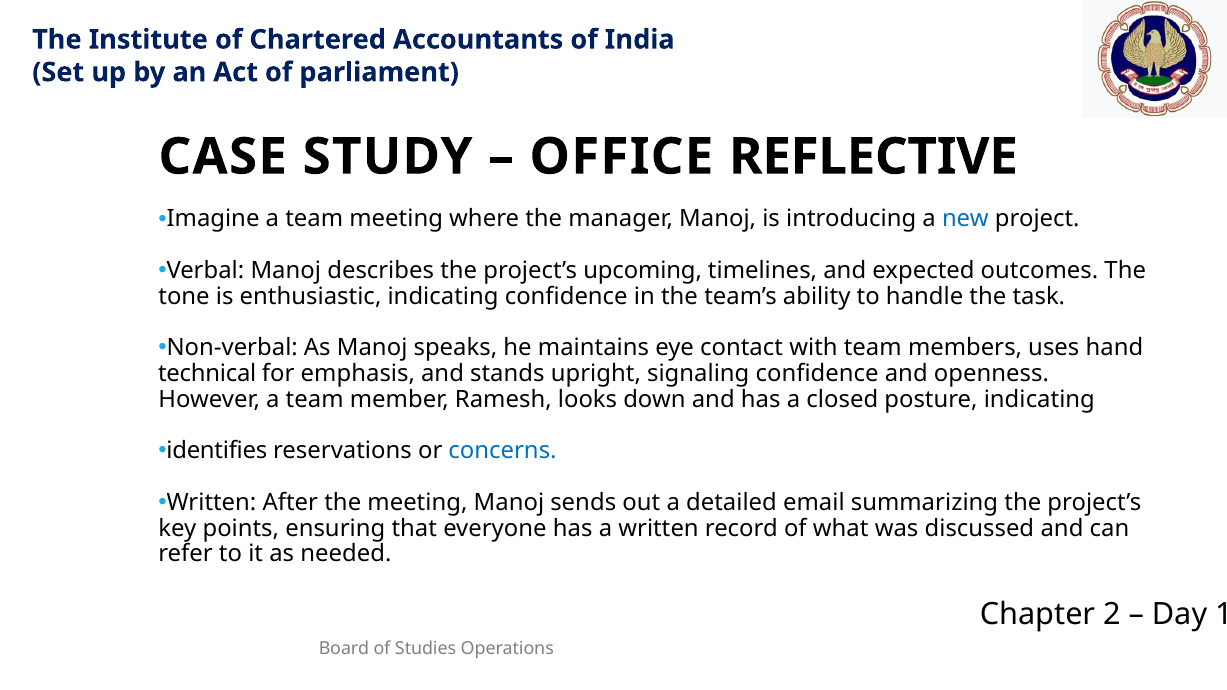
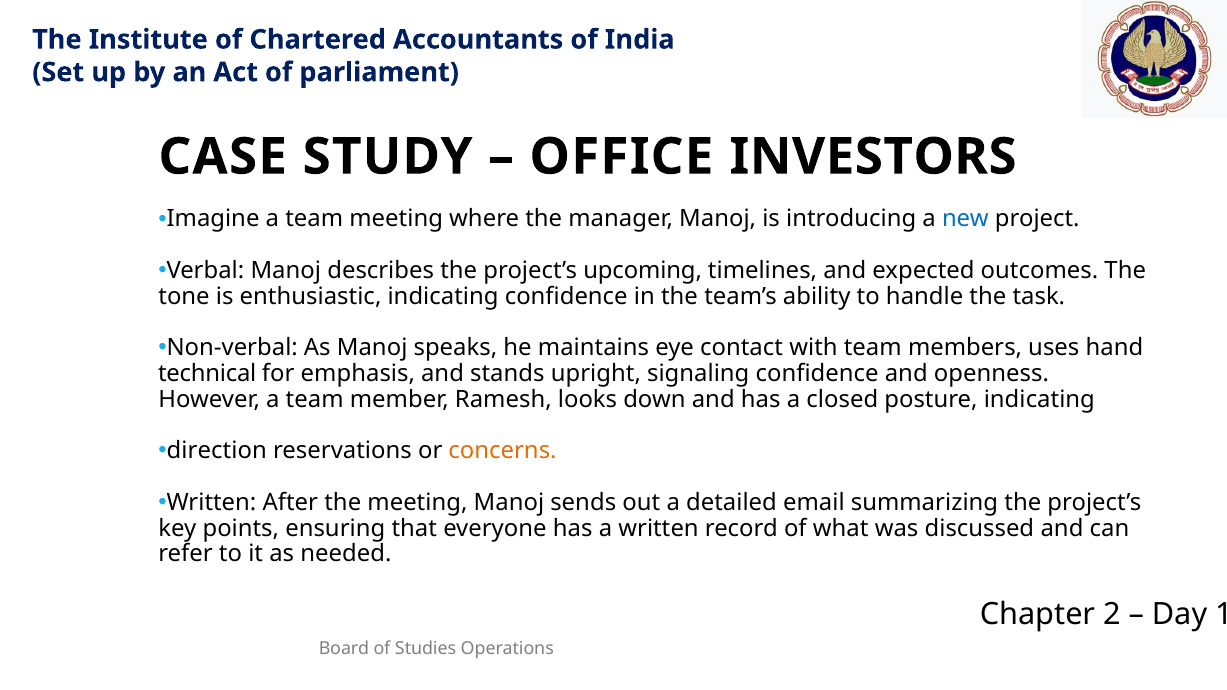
REFLECTIVE: REFLECTIVE -> INVESTORS (873, 157)
identifies: identifies -> direction (217, 451)
concerns colour: blue -> orange (503, 451)
